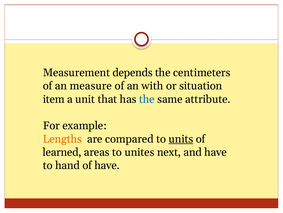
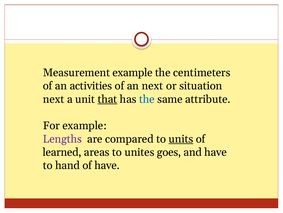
Measurement depends: depends -> example (133, 72)
measure: measure -> activities (91, 86)
an with: with -> next (152, 86)
item: item -> next (54, 99)
that underline: none -> present (107, 99)
Lengths colour: orange -> purple (62, 139)
next: next -> goes (169, 152)
